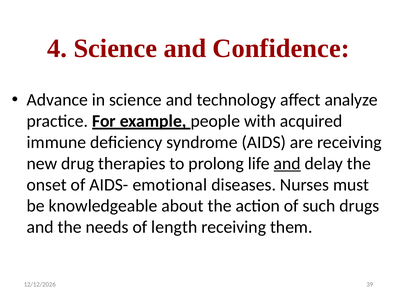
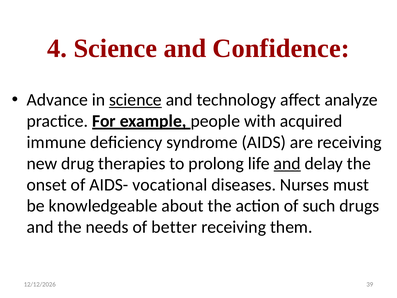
science underline: none -> present (135, 100)
emotional: emotional -> vocational (170, 185)
length: length -> better (174, 227)
